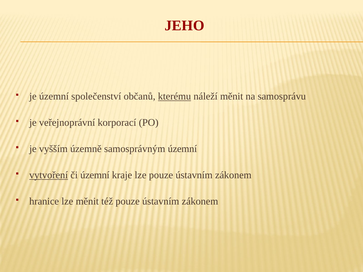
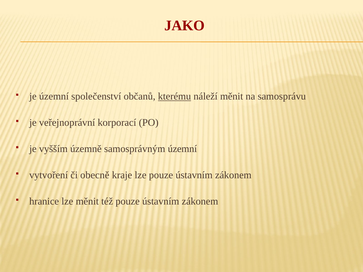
JEHO: JEHO -> JAKO (185, 26)
vytvoření underline: present -> none (49, 175)
či územní: územní -> obecně (95, 175)
